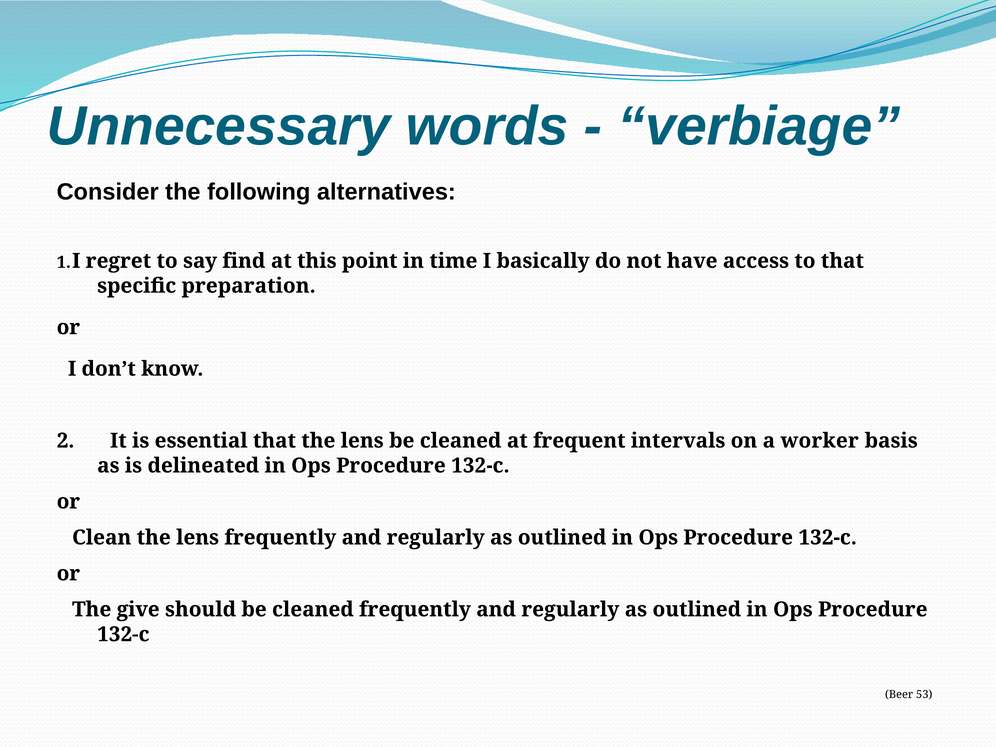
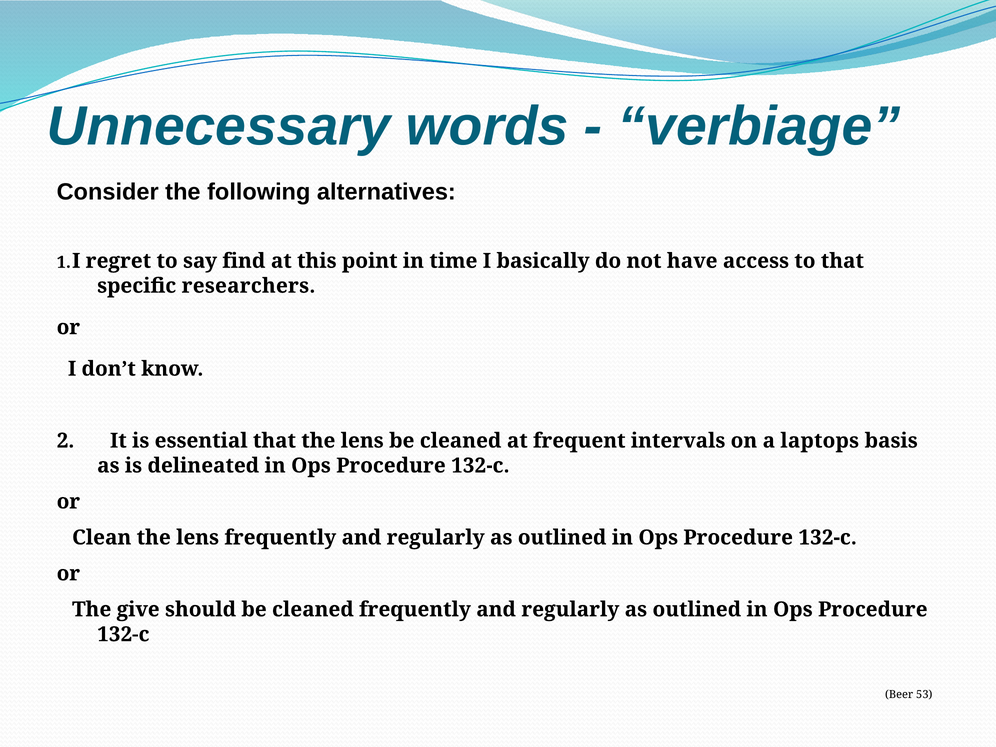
preparation: preparation -> researchers (249, 286)
worker: worker -> laptops (820, 441)
